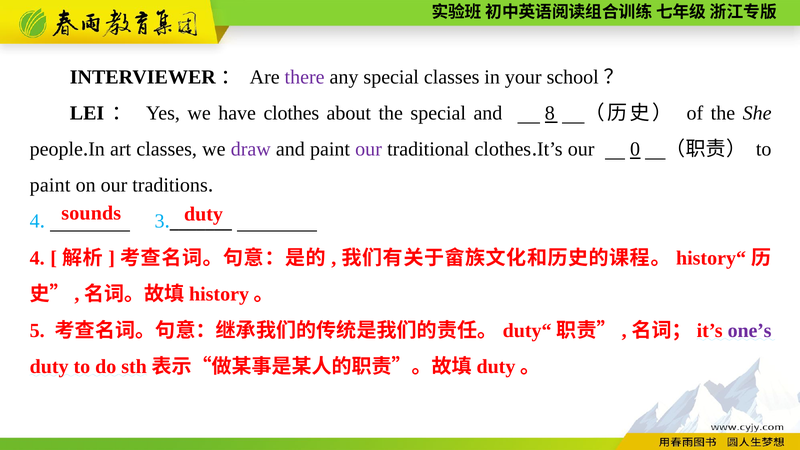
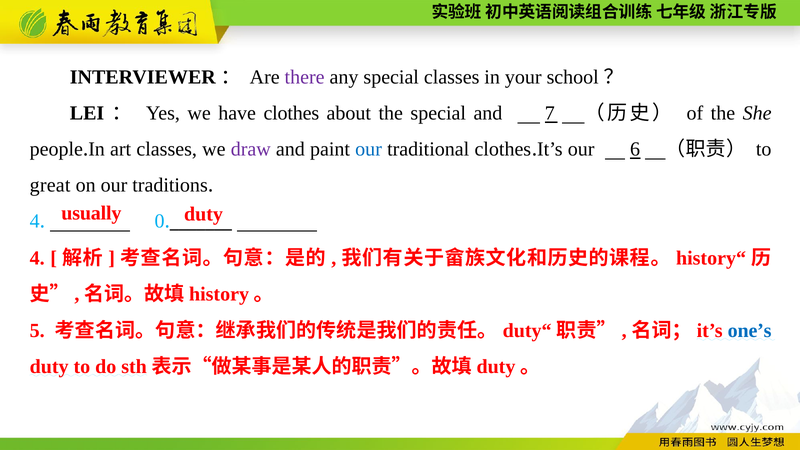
8: 8 -> 7 (550, 113)
our colour: purple -> blue (369, 149)
0: 0 -> 6 (635, 149)
paint: paint -> great (50, 185)
sounds: sounds -> usually (91, 213)
3: 3 -> 0 (160, 221)
one’s colour: purple -> blue (750, 330)
